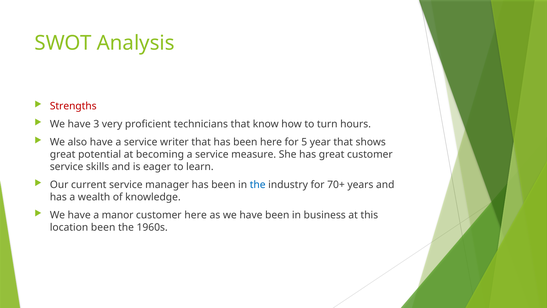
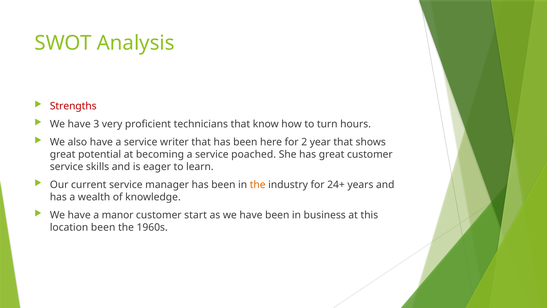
5: 5 -> 2 (304, 142)
measure: measure -> poached (254, 154)
the colour: blue -> orange (258, 185)
70+: 70+ -> 24+ (336, 185)
customer here: here -> start (196, 215)
